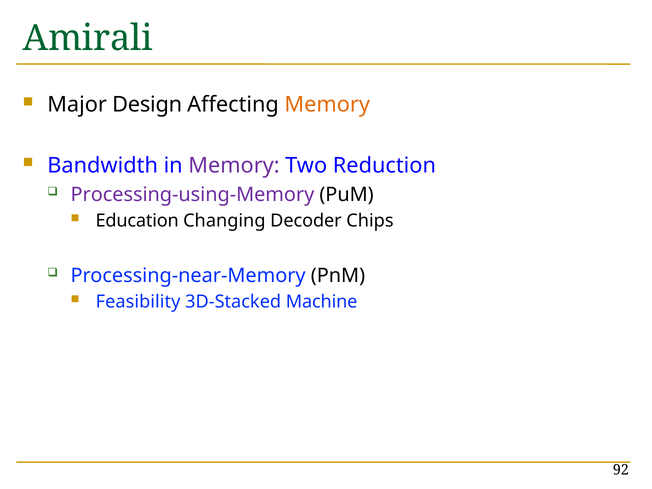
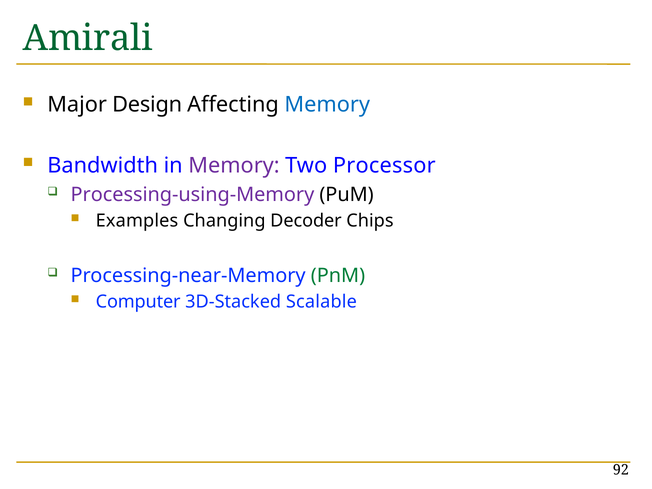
Memory colour: orange -> blue (327, 105)
Reduction: Reduction -> Processor (384, 166)
Education: Education -> Examples (137, 221)
PnM colour: black -> green (338, 276)
Feasibility: Feasibility -> Computer (138, 302)
Machine: Machine -> Scalable (321, 302)
